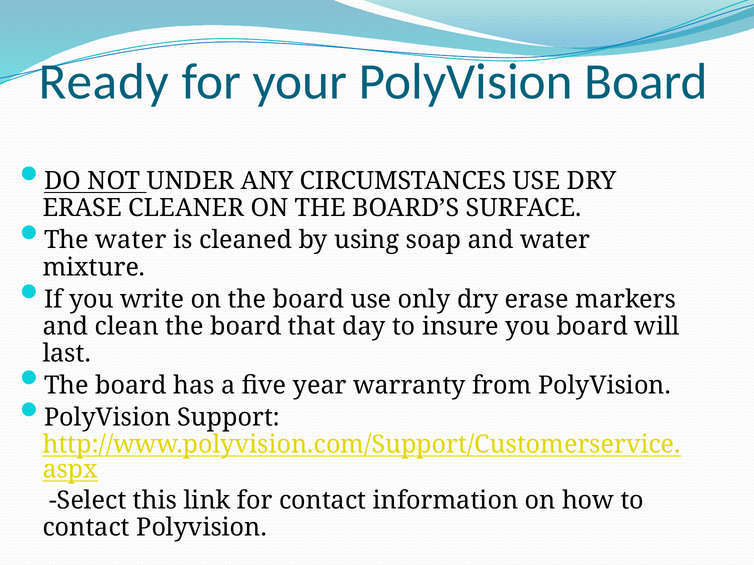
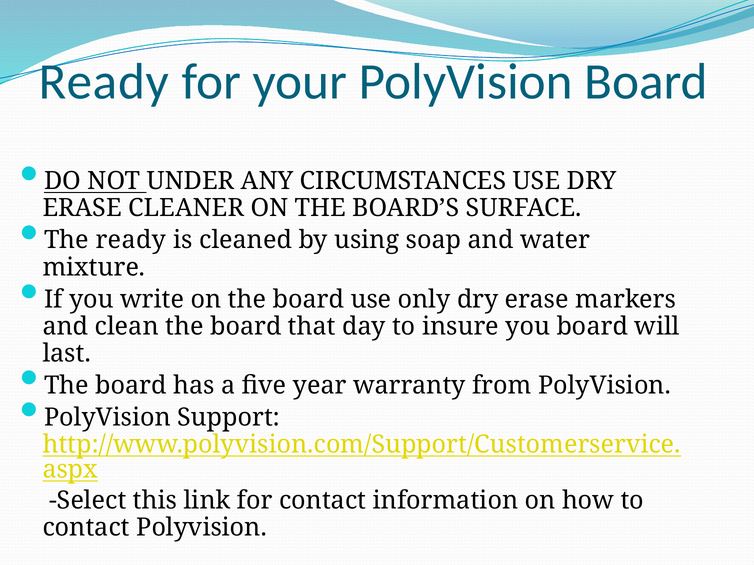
The water: water -> ready (131, 240)
